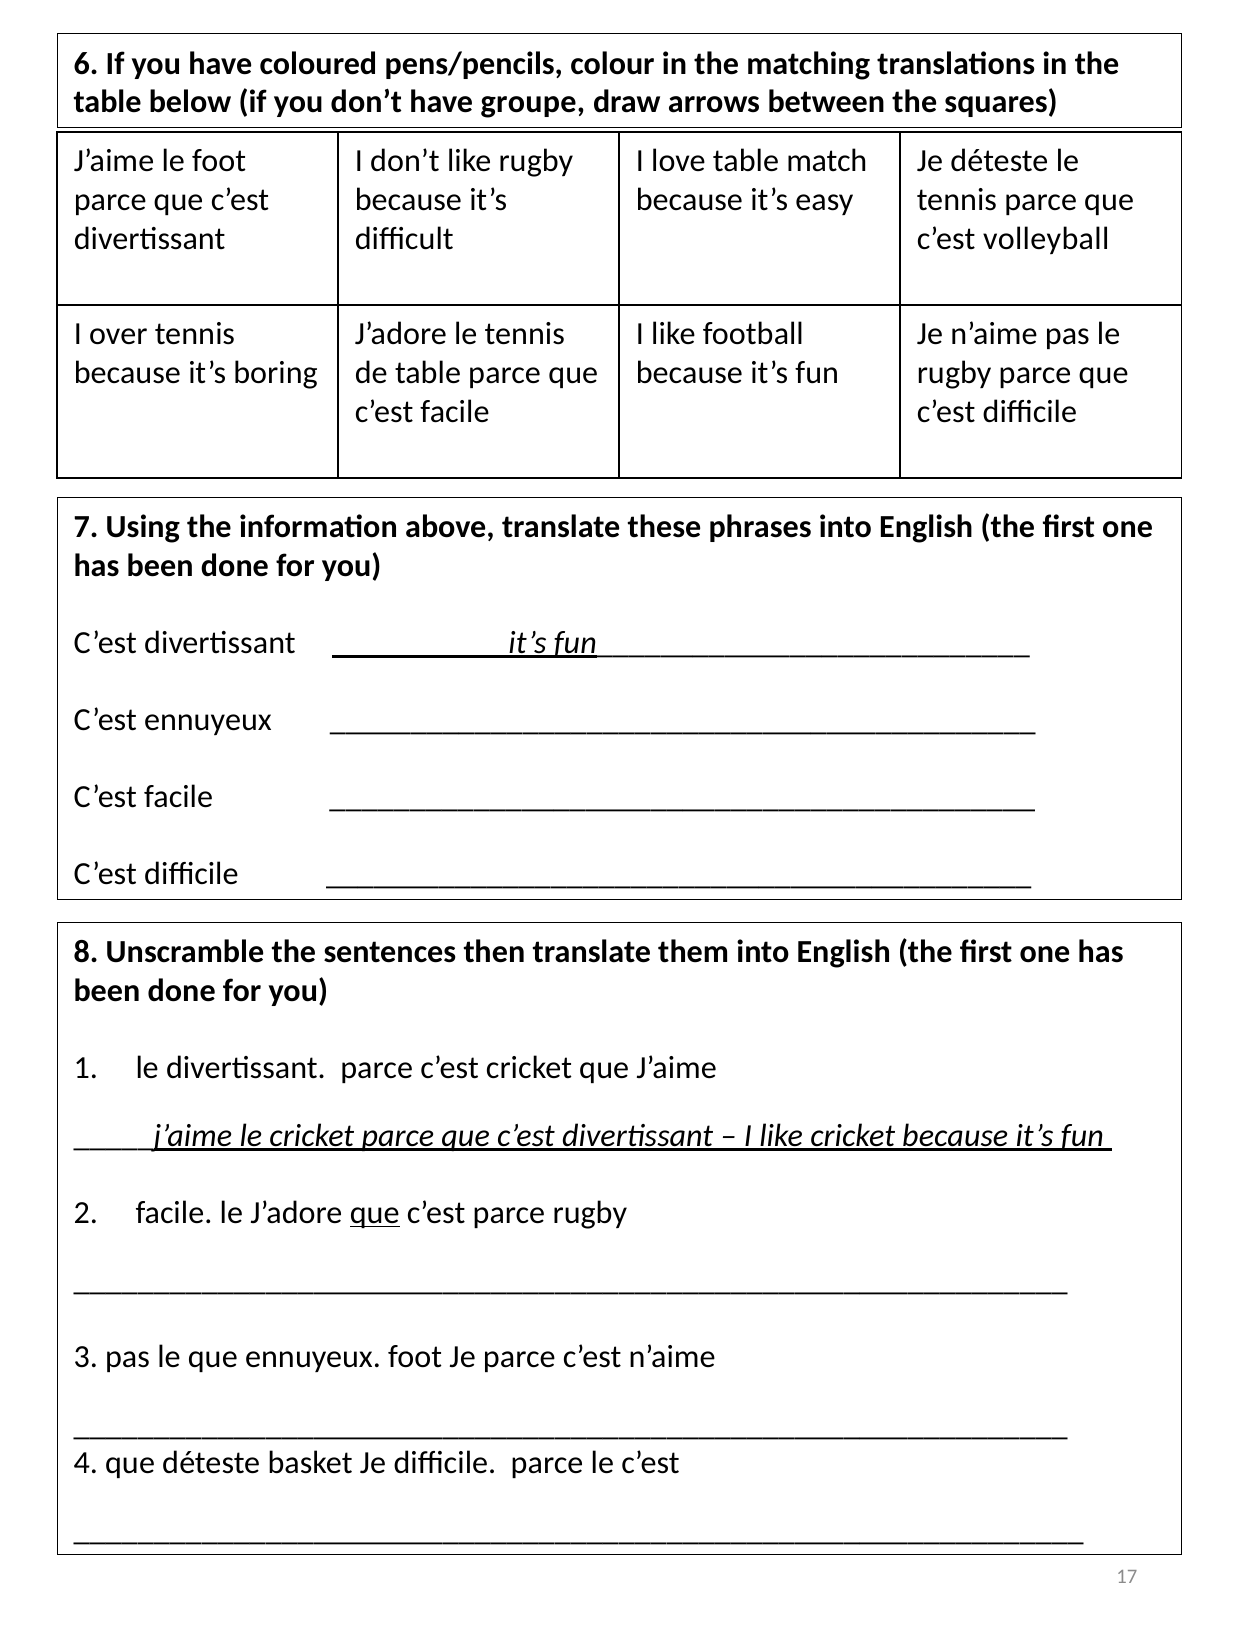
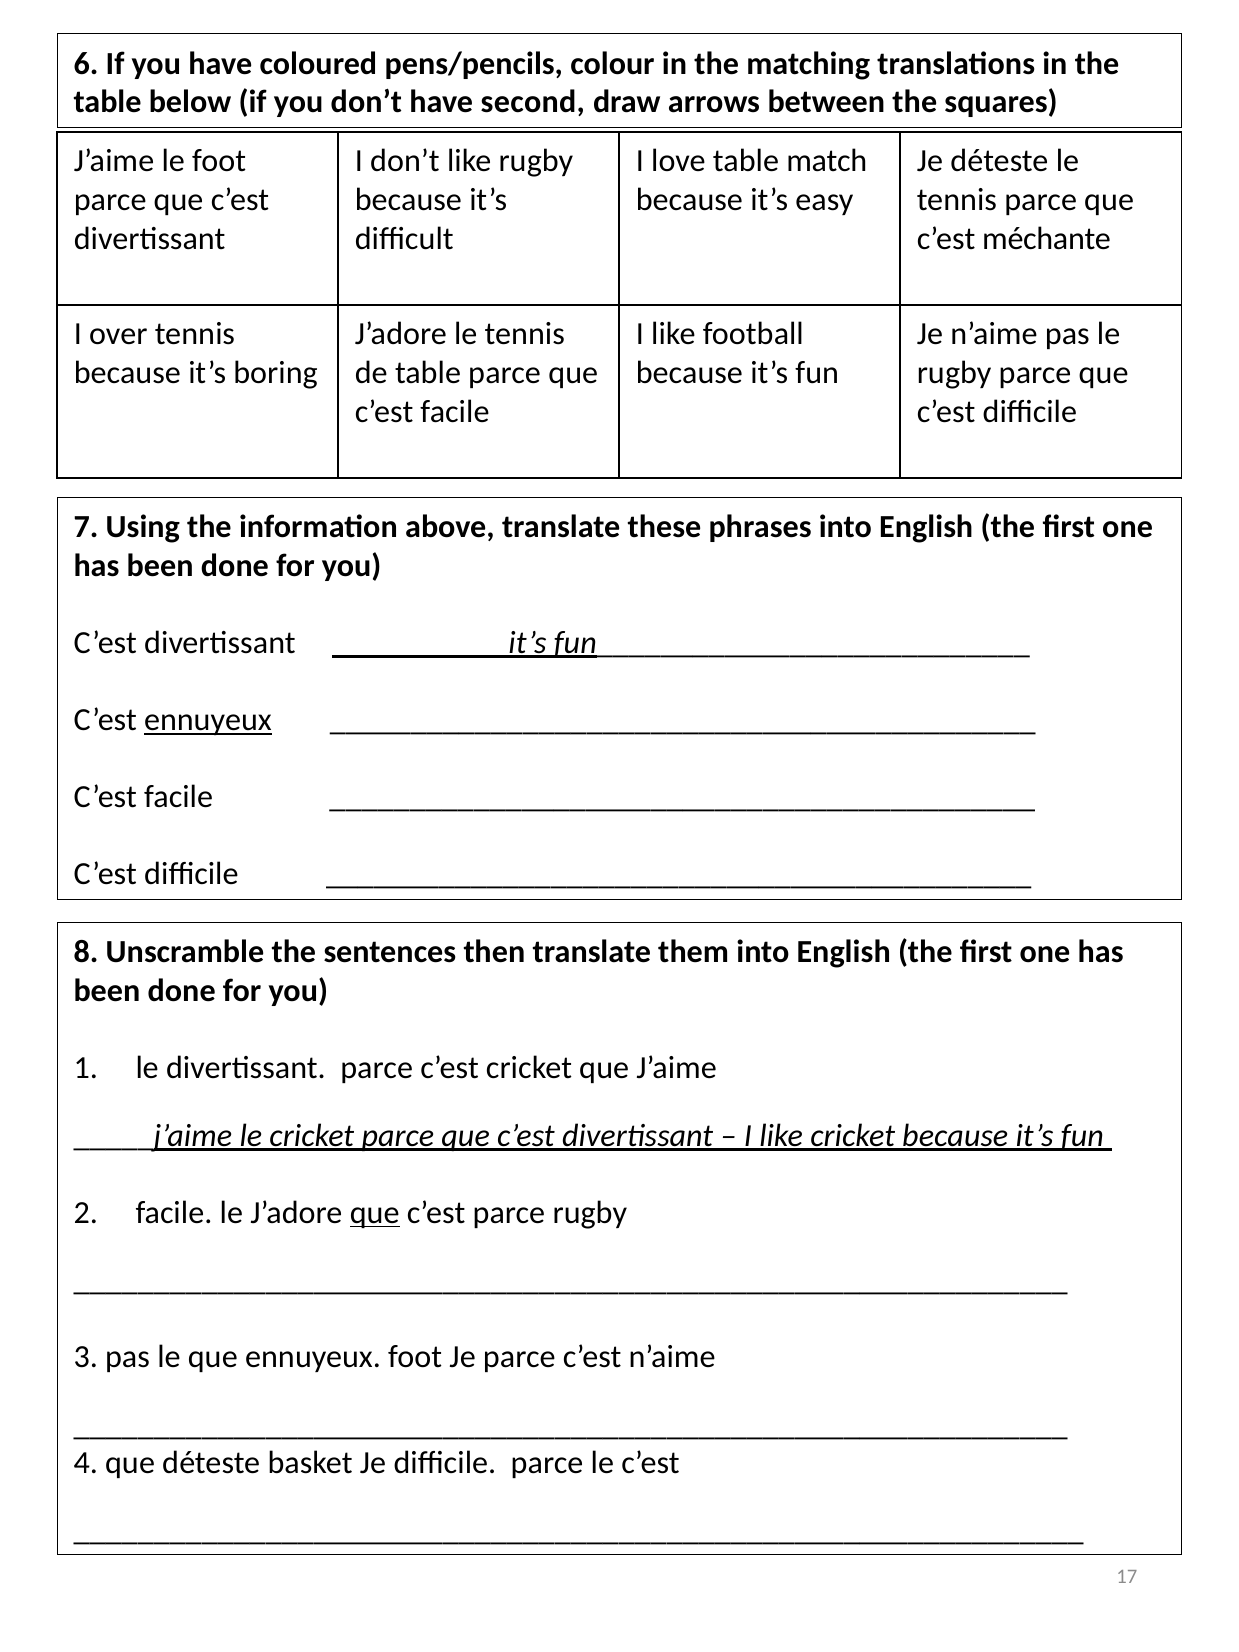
groupe: groupe -> second (533, 102)
volleyball: volleyball -> méchante (1047, 239)
ennuyeux underline: none -> present (208, 720)
